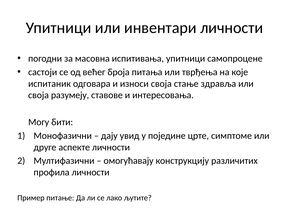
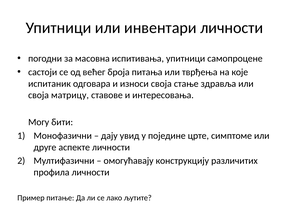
разумеју: разумеју -> матрицу (70, 95)
